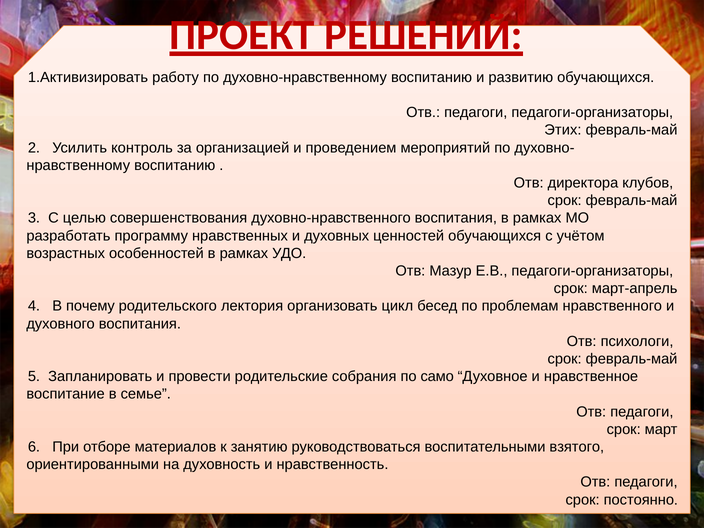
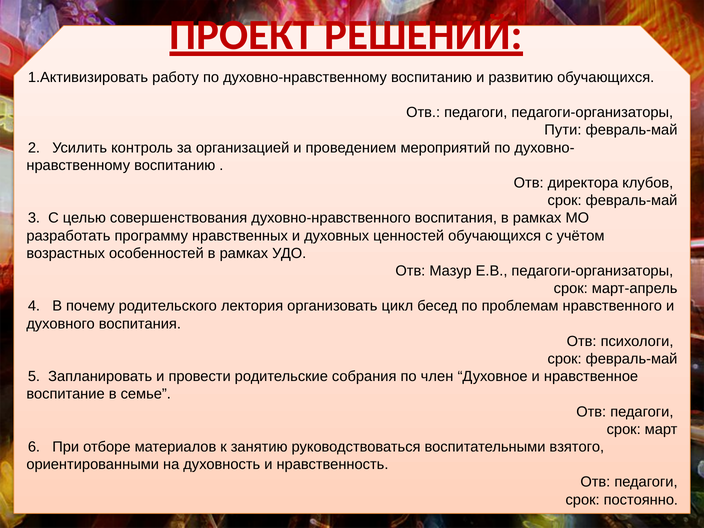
Этих: Этих -> Пути (563, 130)
само: само -> член (437, 376)
